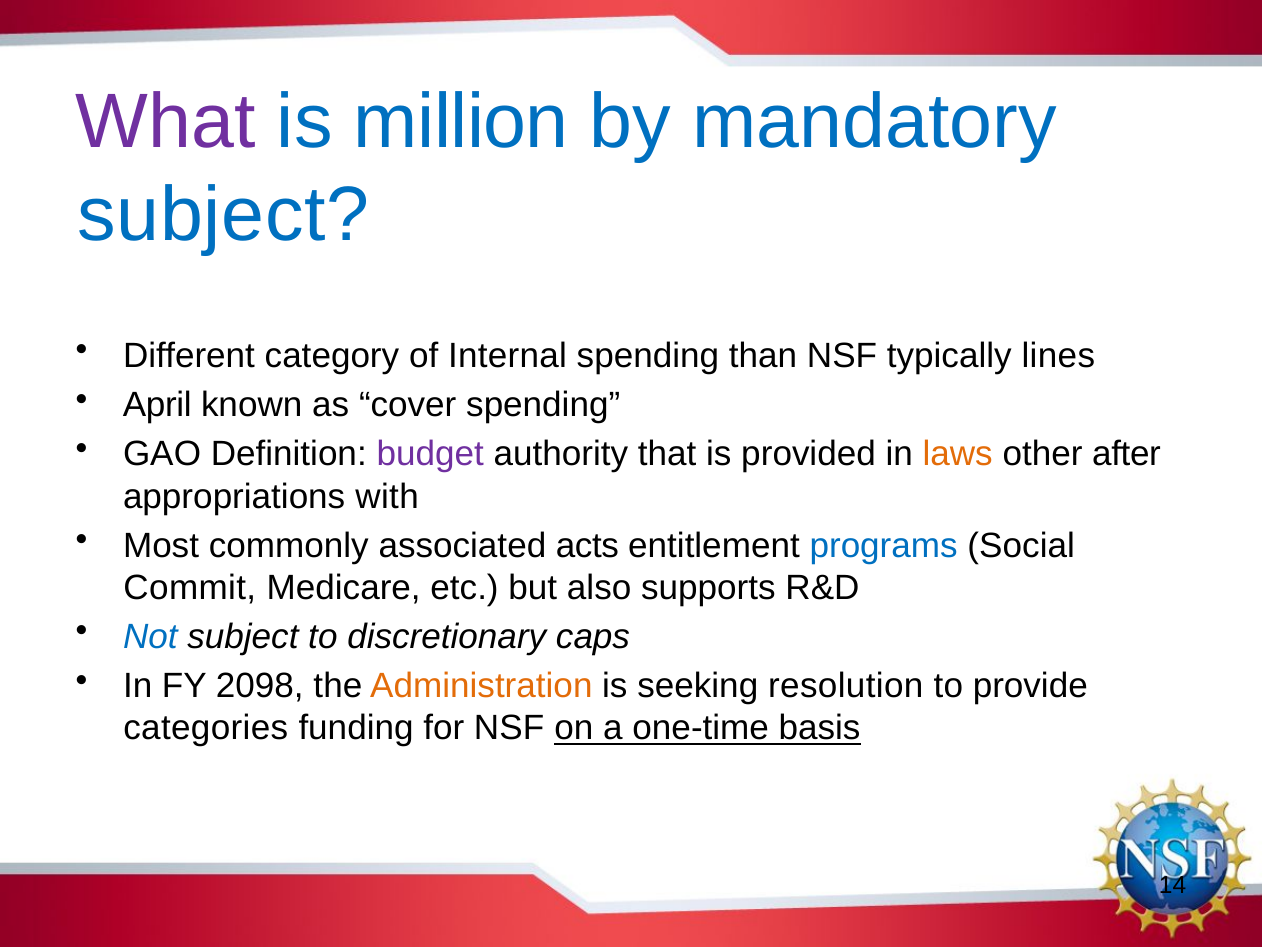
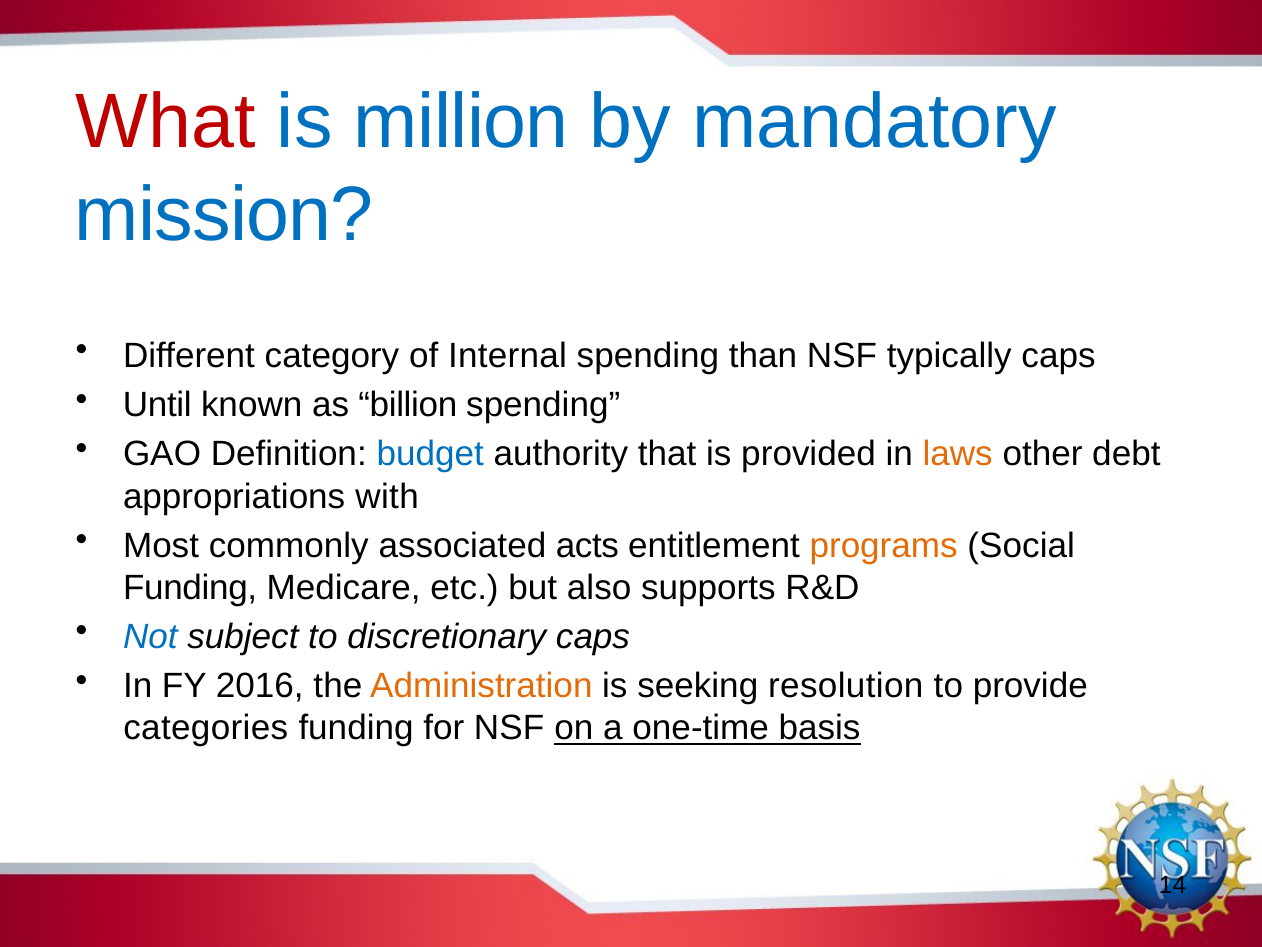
What colour: purple -> red (166, 122)
subject: subject -> mission (224, 215)
typically lines: lines -> caps (1059, 356)
April: April -> Until (157, 405)
cover: cover -> billion (408, 405)
budget colour: purple -> blue (430, 454)
after: after -> debt (1126, 454)
programs colour: blue -> orange (884, 545)
Commit: Commit -> Funding (190, 588)
2098: 2098 -> 2016 (260, 686)
